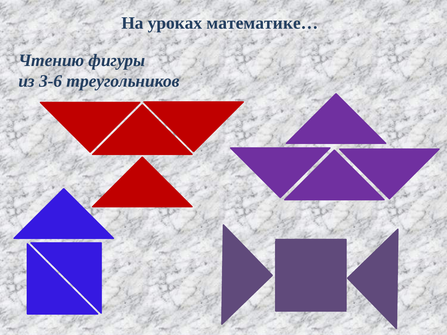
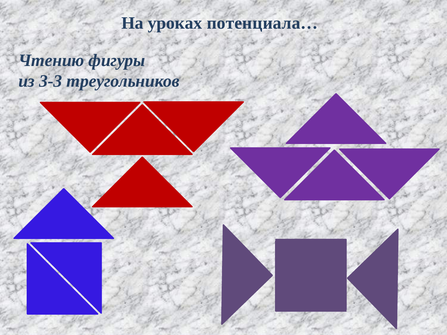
математике…: математике… -> потенциала… (262, 23)
3-6: 3-6 -> 3-3 (51, 81)
